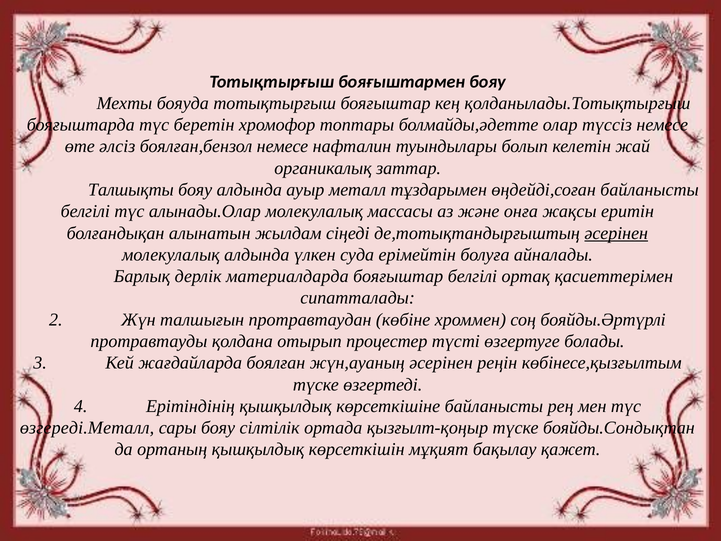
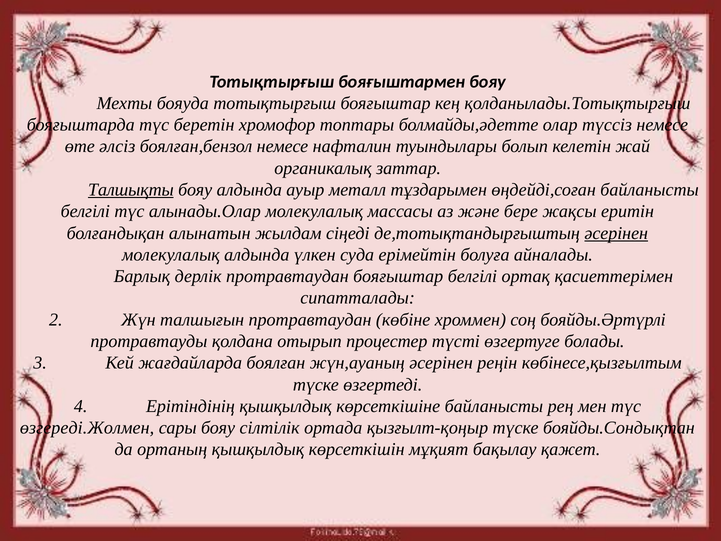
Талшықты underline: none -> present (131, 190)
онға: онға -> бере (521, 211)
дерлік материалдарда: материалдарда -> протравтаудан (287, 276)
өзгереді.Металл: өзгереді.Металл -> өзгереді.Жолмен (87, 428)
